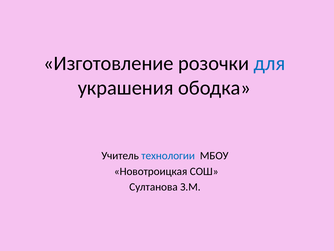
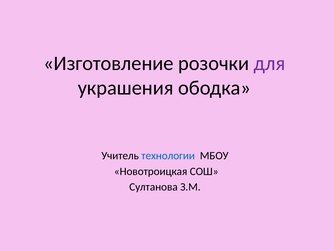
для colour: blue -> purple (269, 63)
